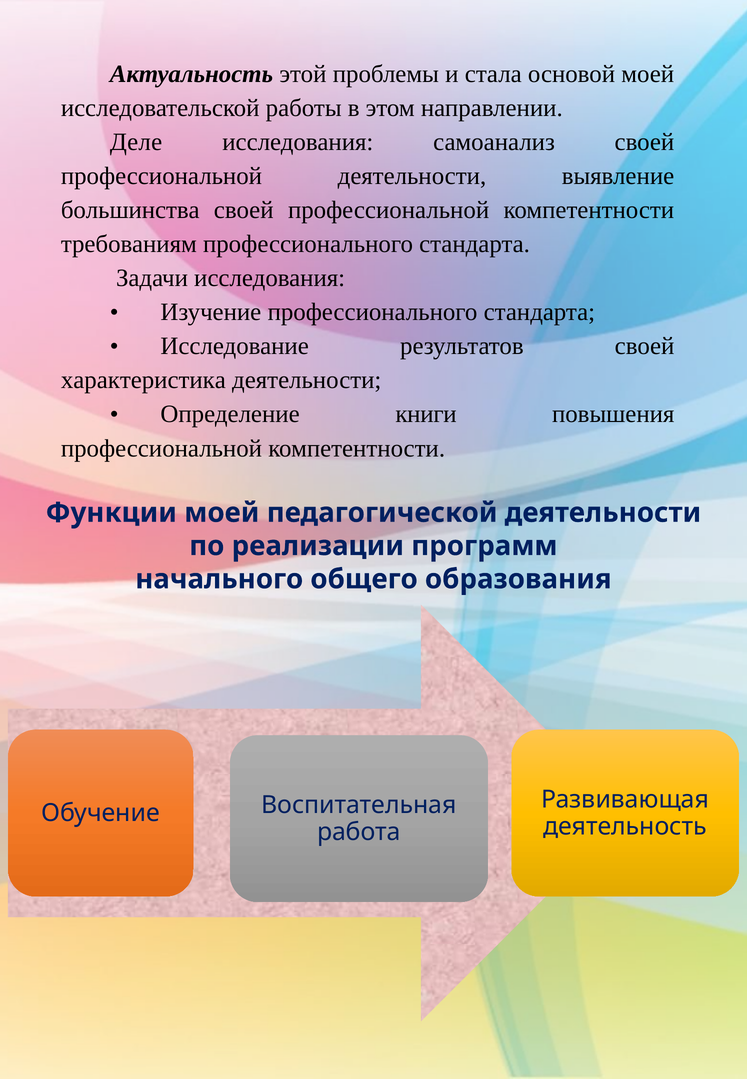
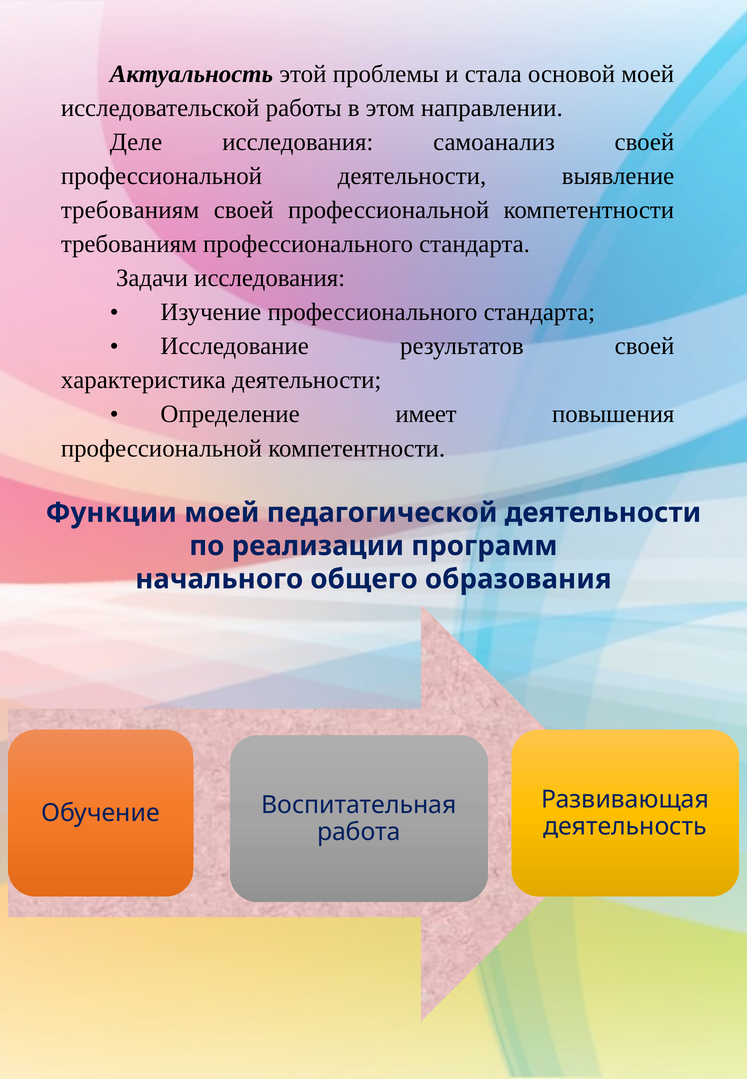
большинства: большинства -> требованиям (130, 210)
книги: книги -> имеет (426, 414)
